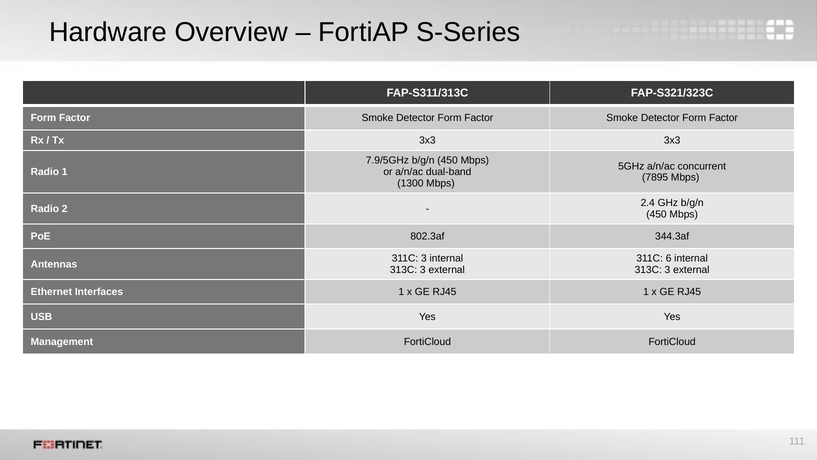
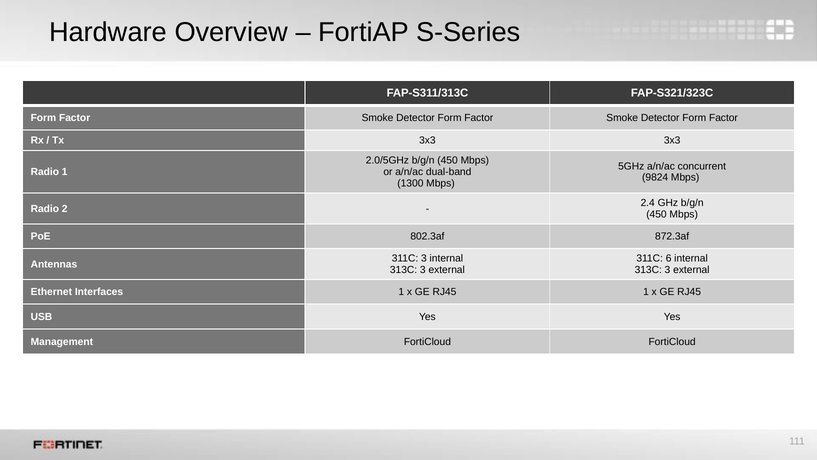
7.9/5GHz: 7.9/5GHz -> 2.0/5GHz (387, 160)
7895: 7895 -> 9824 (655, 177)
344.3af: 344.3af -> 872.3af (672, 236)
